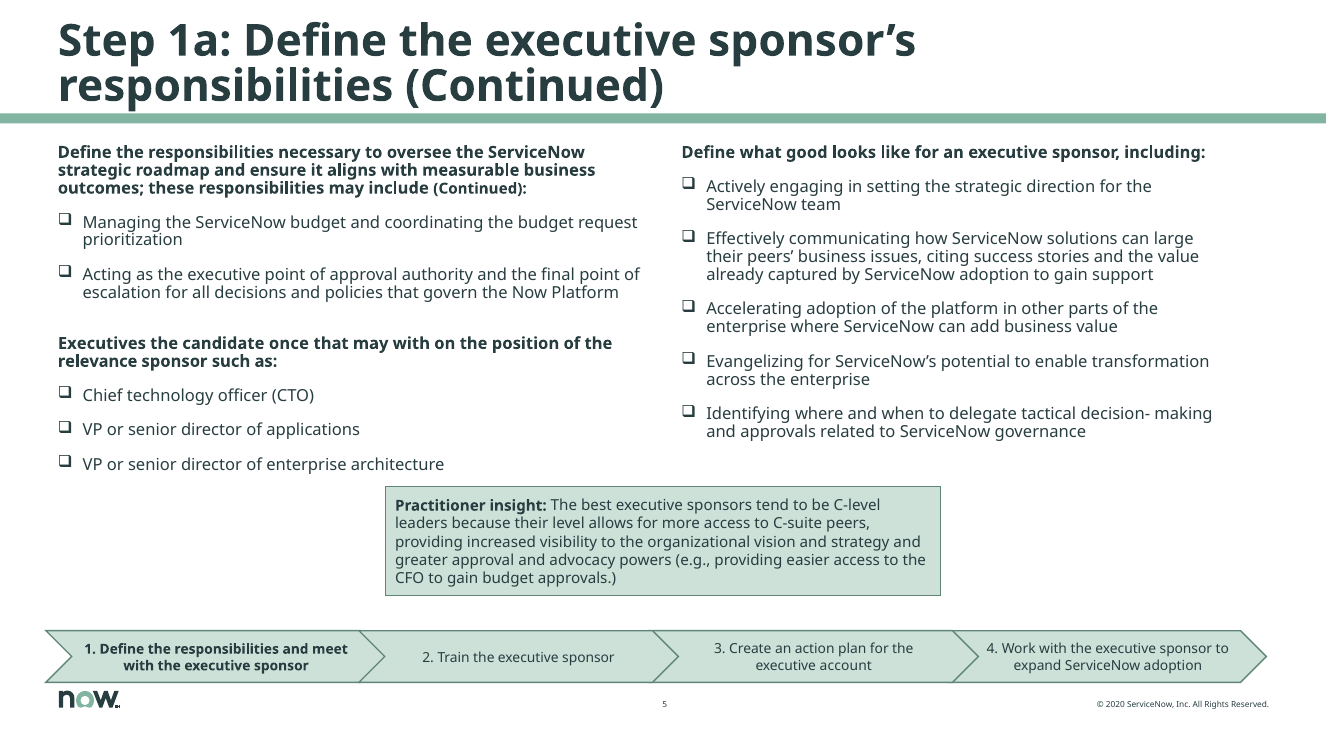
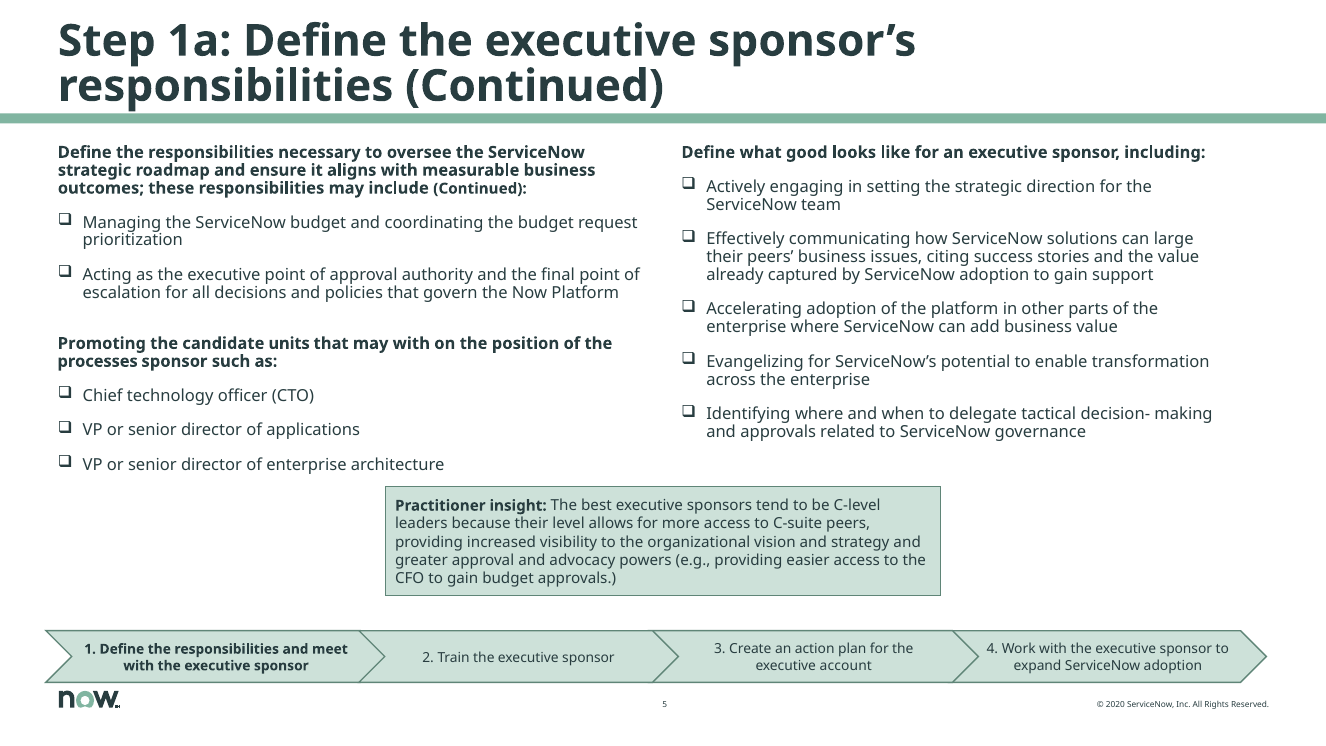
Executives: Executives -> Promoting (102, 343)
once: once -> units (289, 343)
relevance: relevance -> processes (98, 361)
